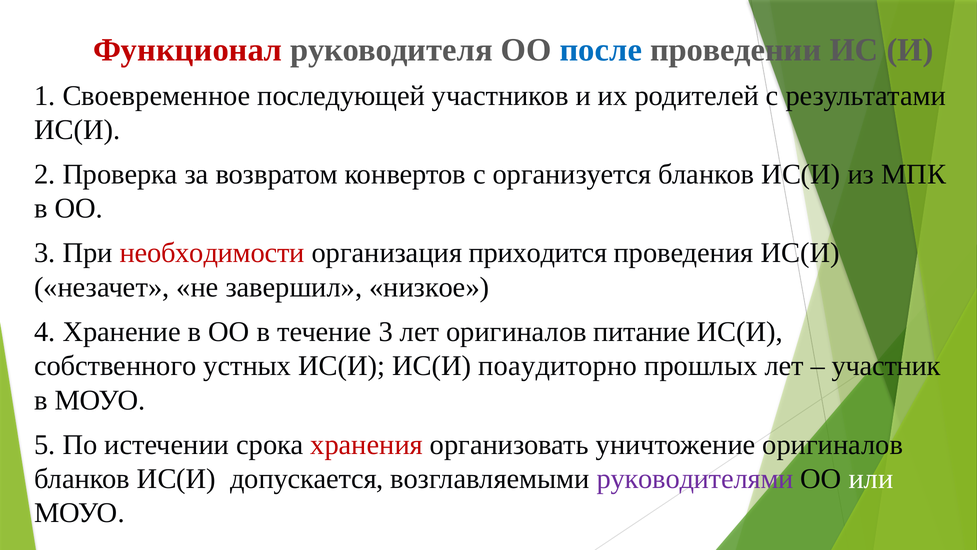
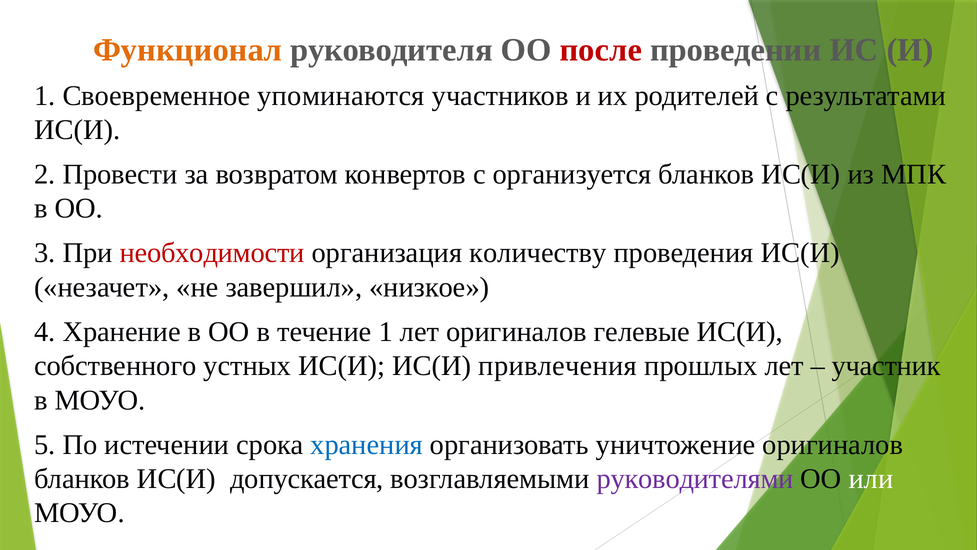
Функционал colour: red -> orange (188, 50)
после colour: blue -> red (601, 50)
последующей: последующей -> упоминаются (341, 96)
Проверка: Проверка -> Провести (120, 174)
приходится: приходится -> количеству (538, 253)
течение 3: 3 -> 1 (386, 331)
питание: питание -> гелевые (642, 331)
поаудиторно: поаудиторно -> привлечения (558, 366)
хранения colour: red -> blue (367, 444)
